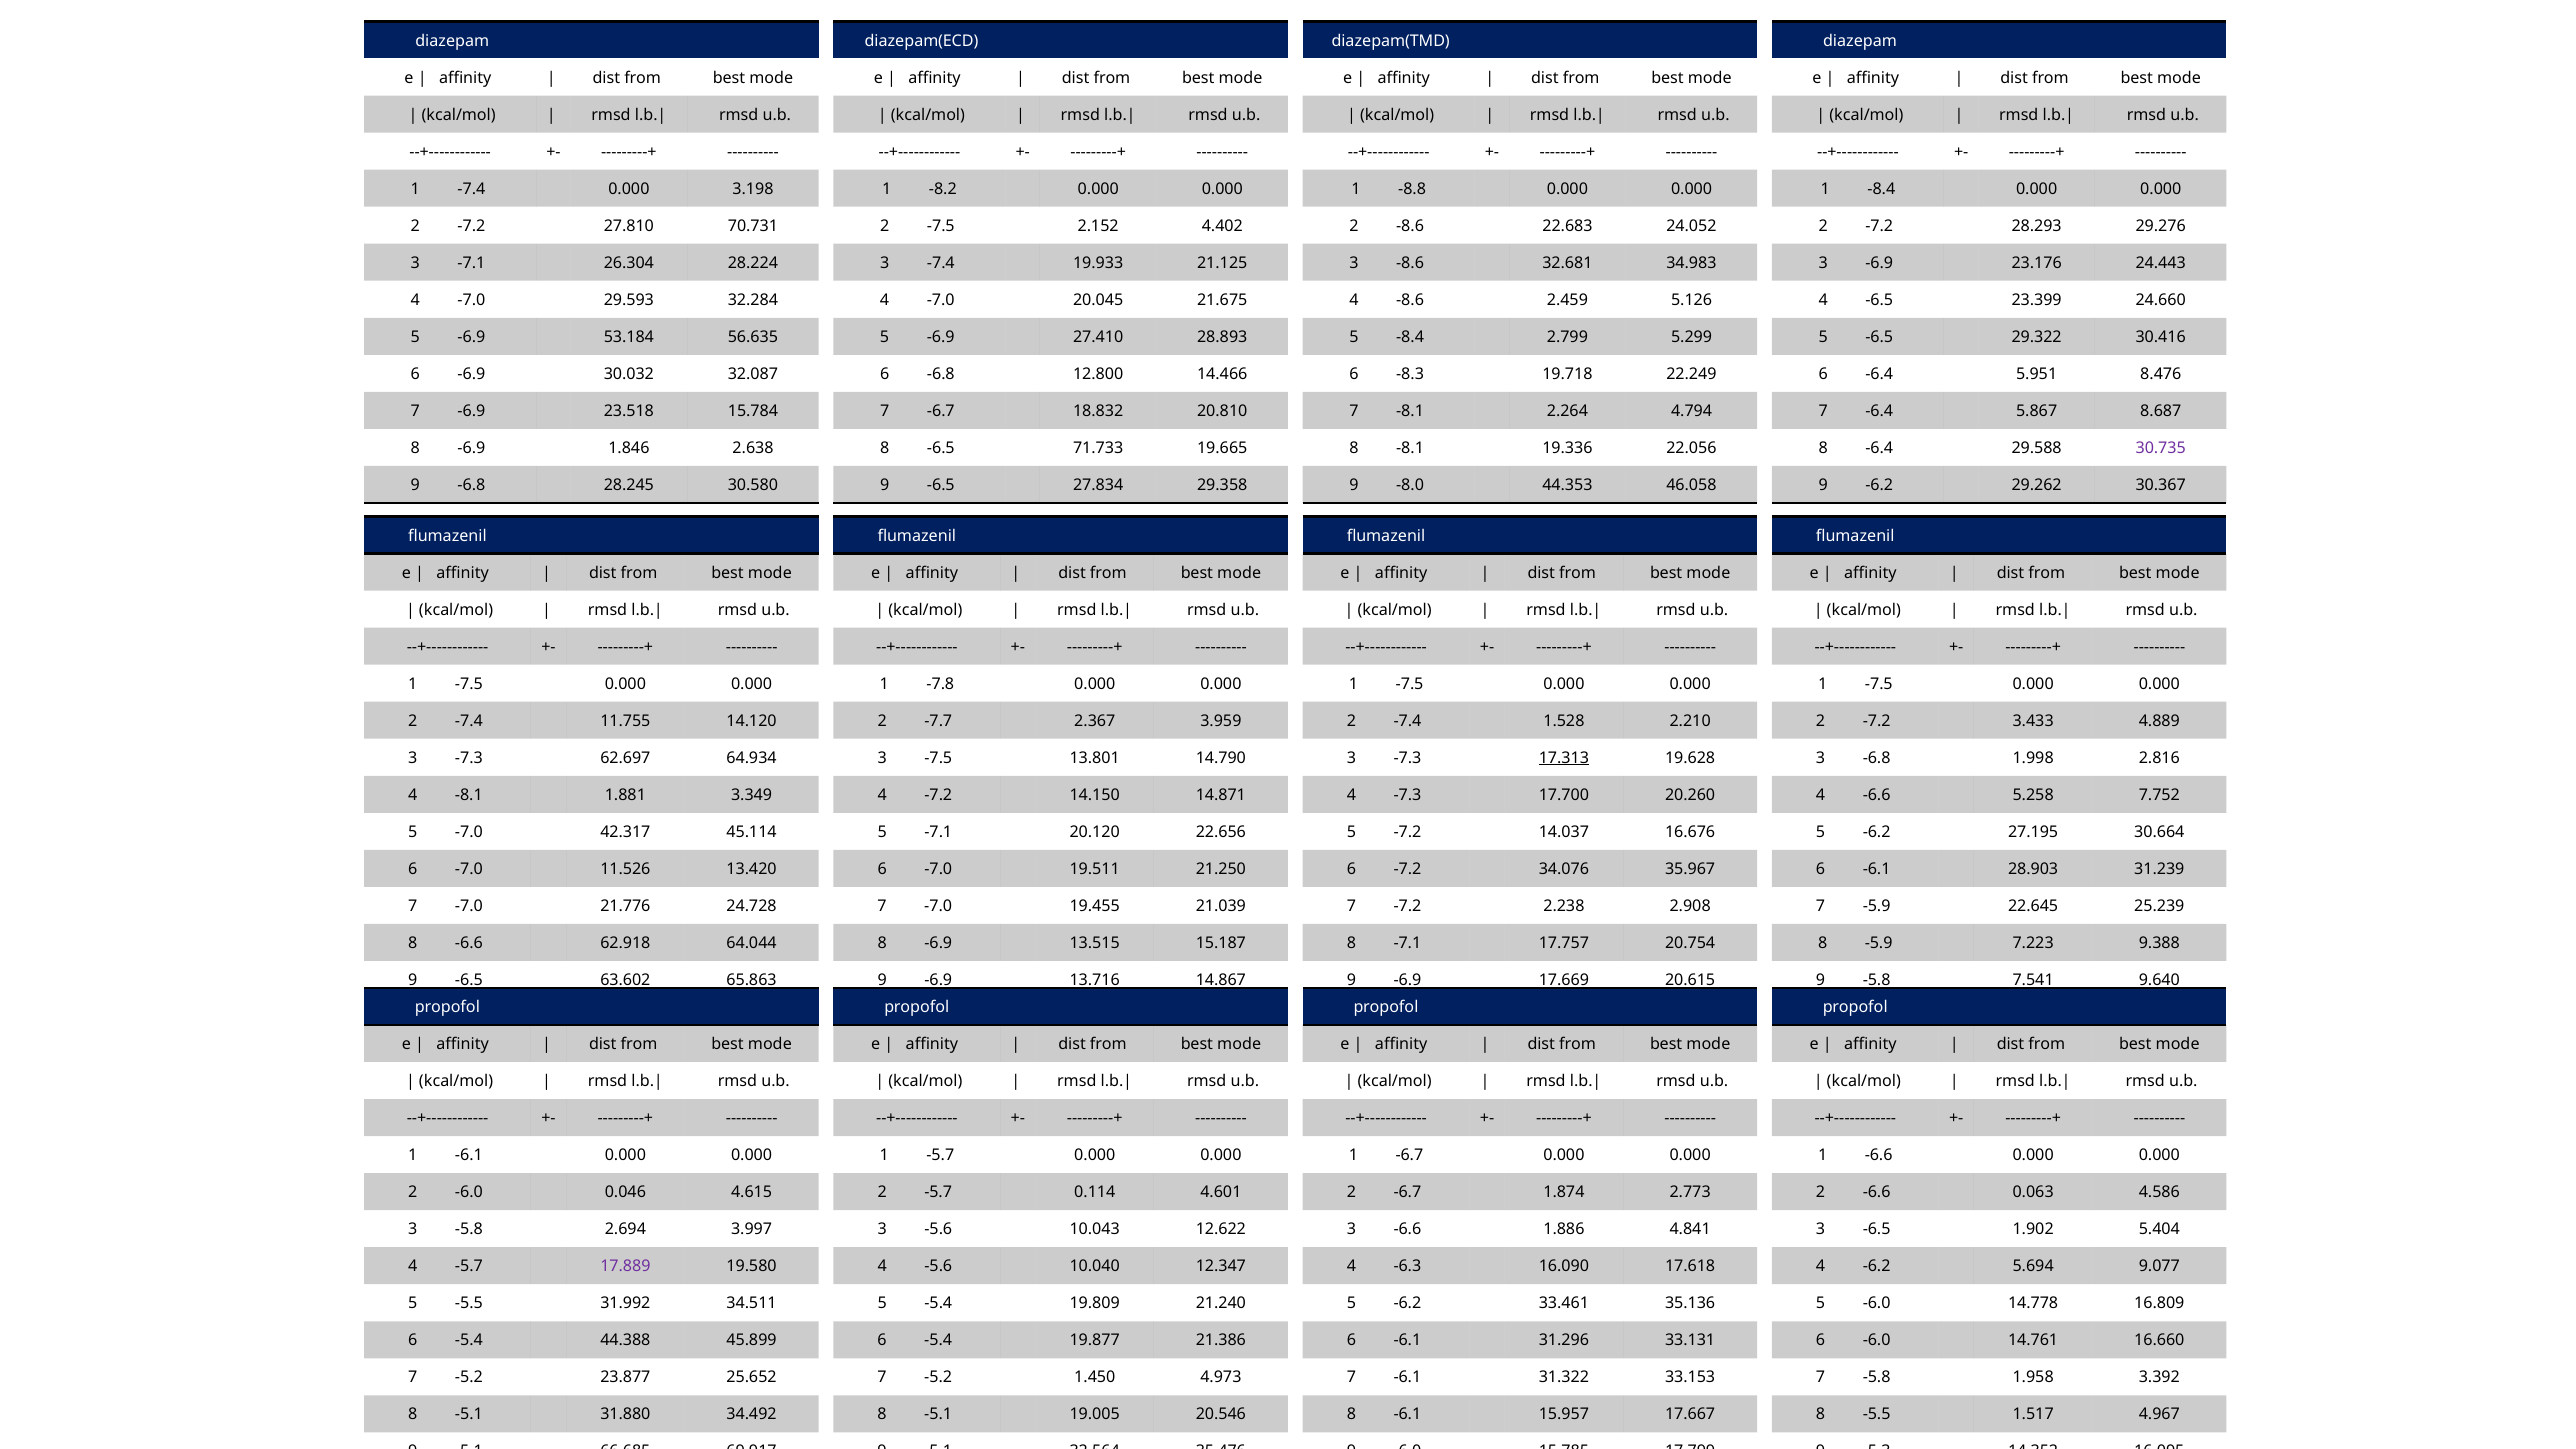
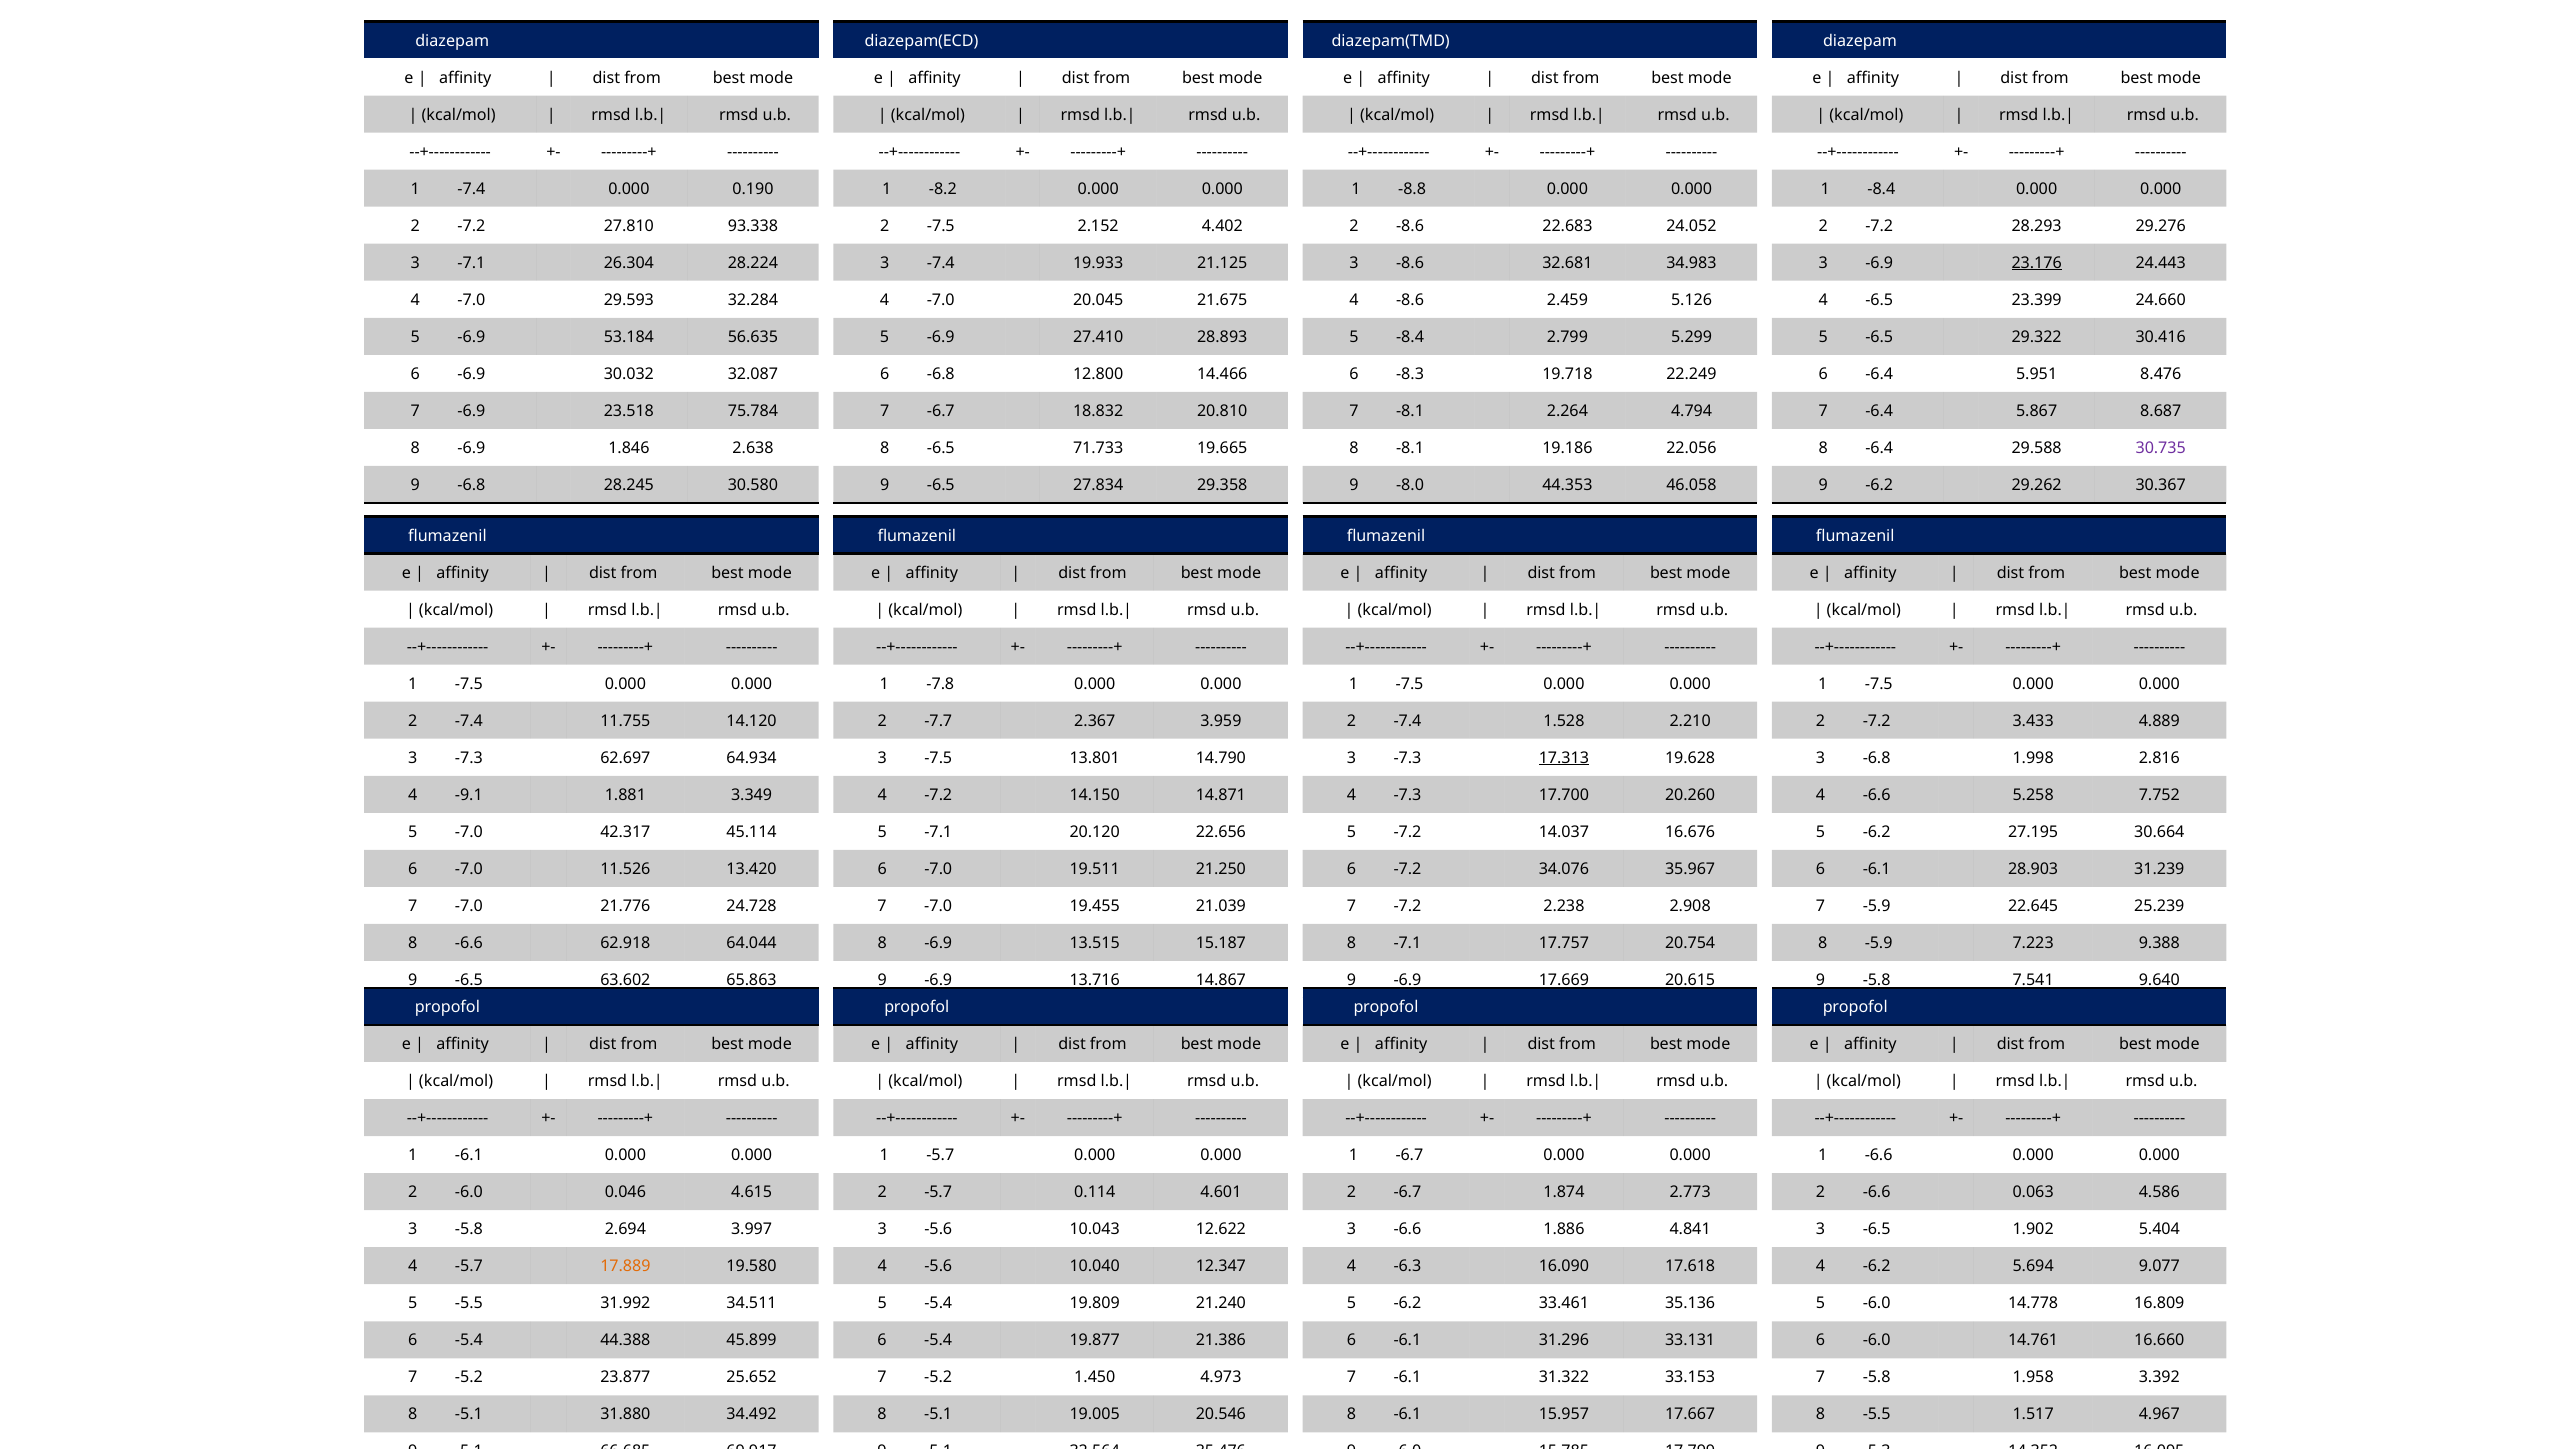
3.198: 3.198 -> 0.190 (753, 189)
70.731: 70.731 -> 93.338 (753, 226)
23.176 underline: none -> present (2037, 263)
15.784: 15.784 -> 75.784 (753, 411)
19.336: 19.336 -> 19.186 (1567, 448)
4 -8.1: -8.1 -> -9.1 (469, 795)
17.889 colour: purple -> orange (625, 1266)
